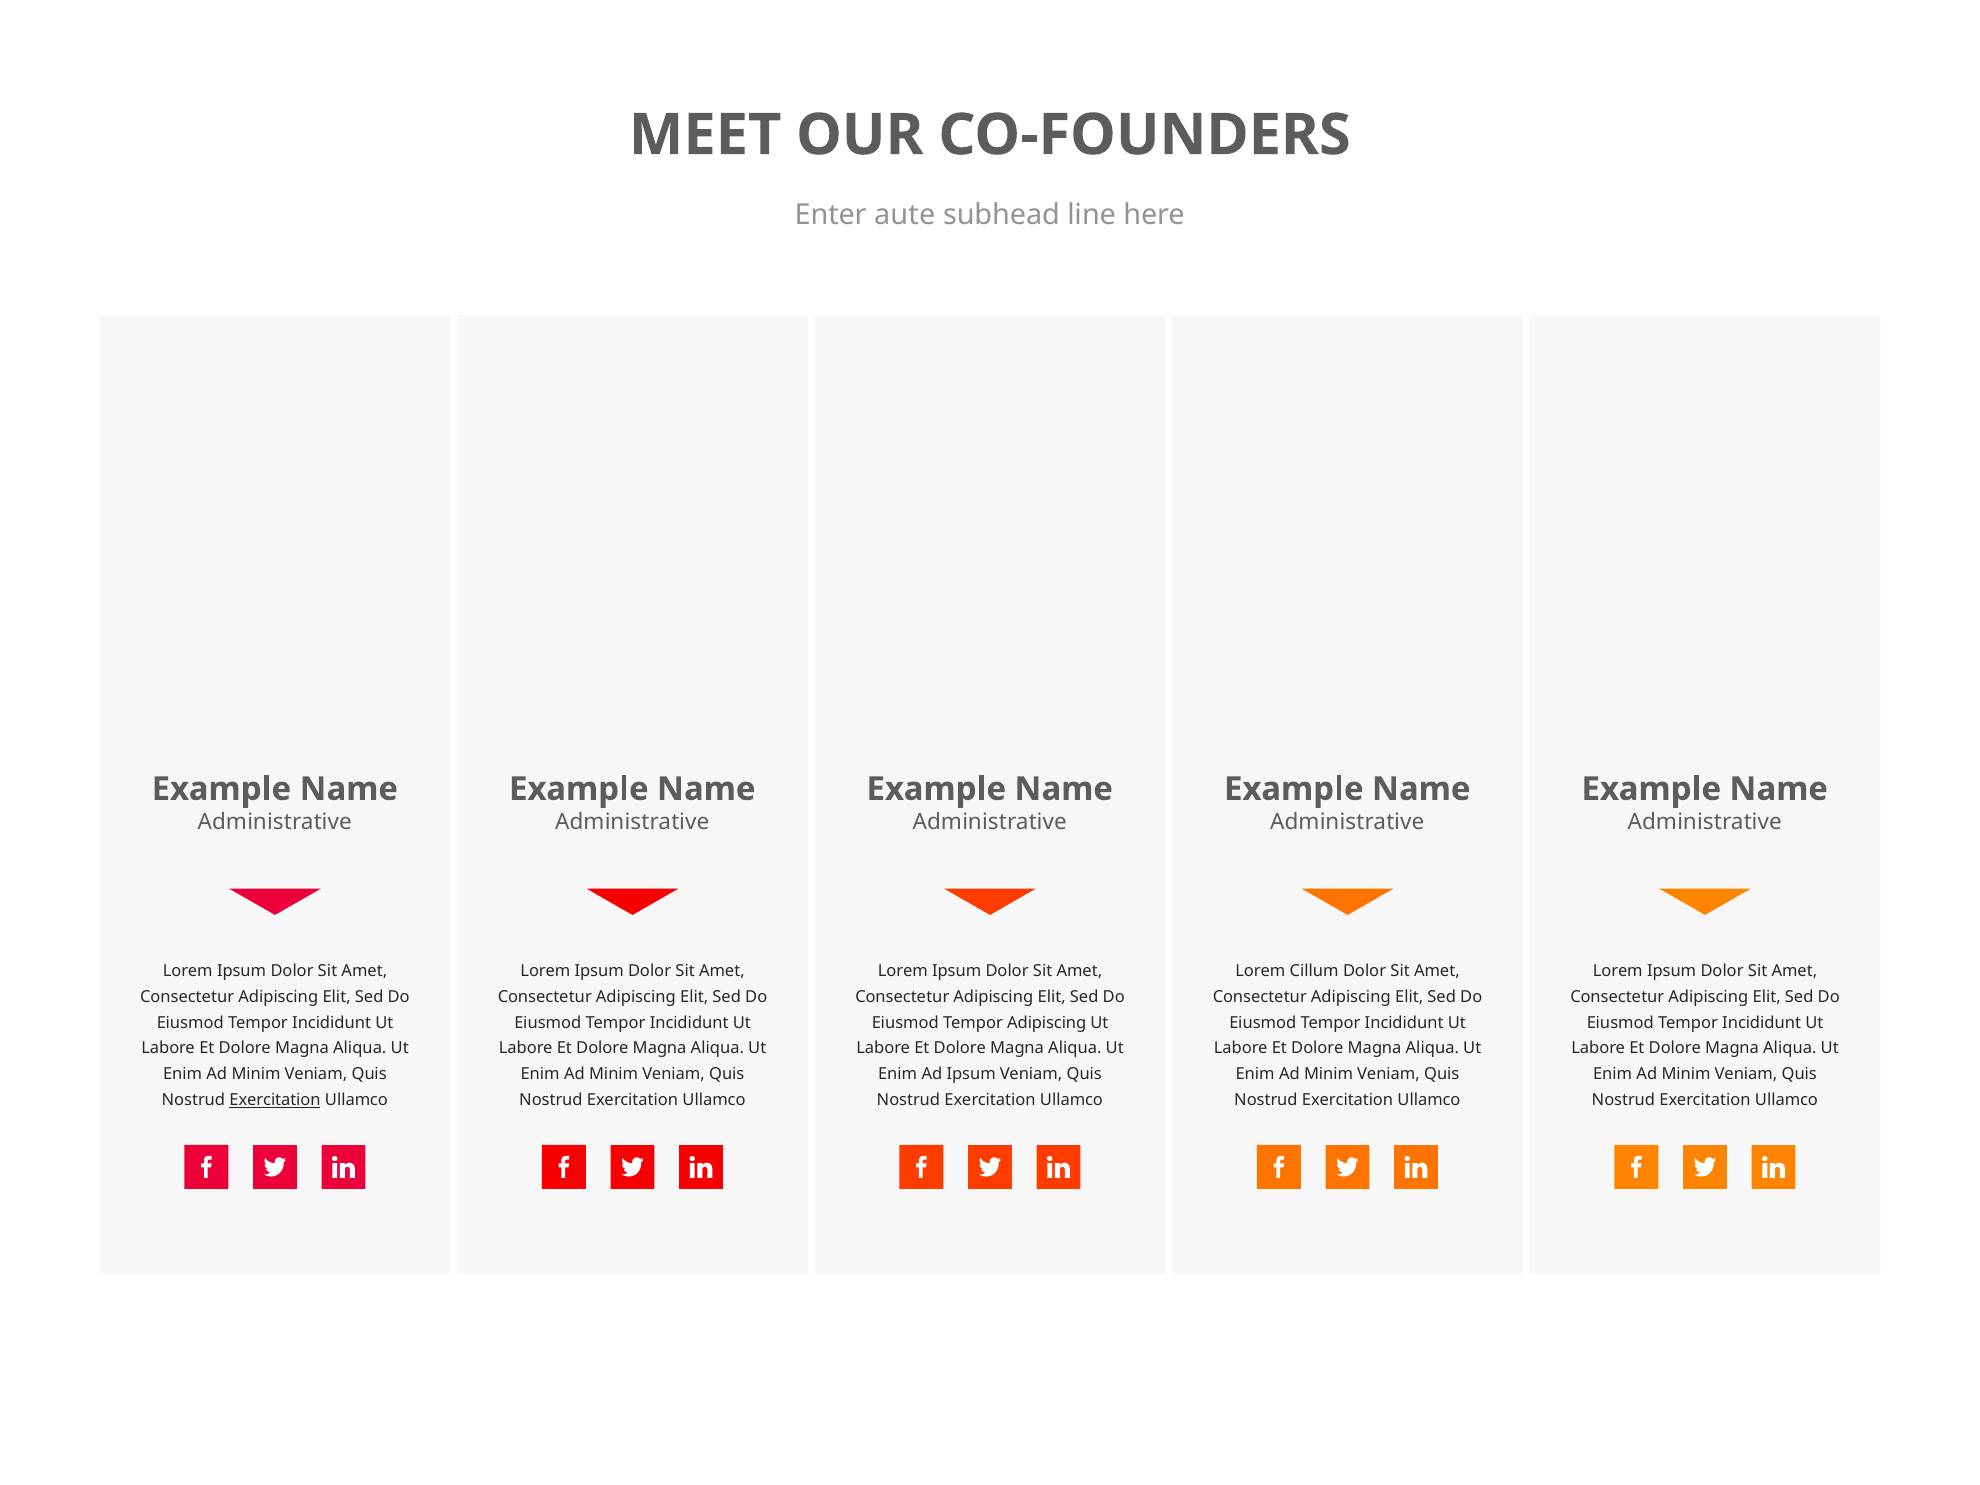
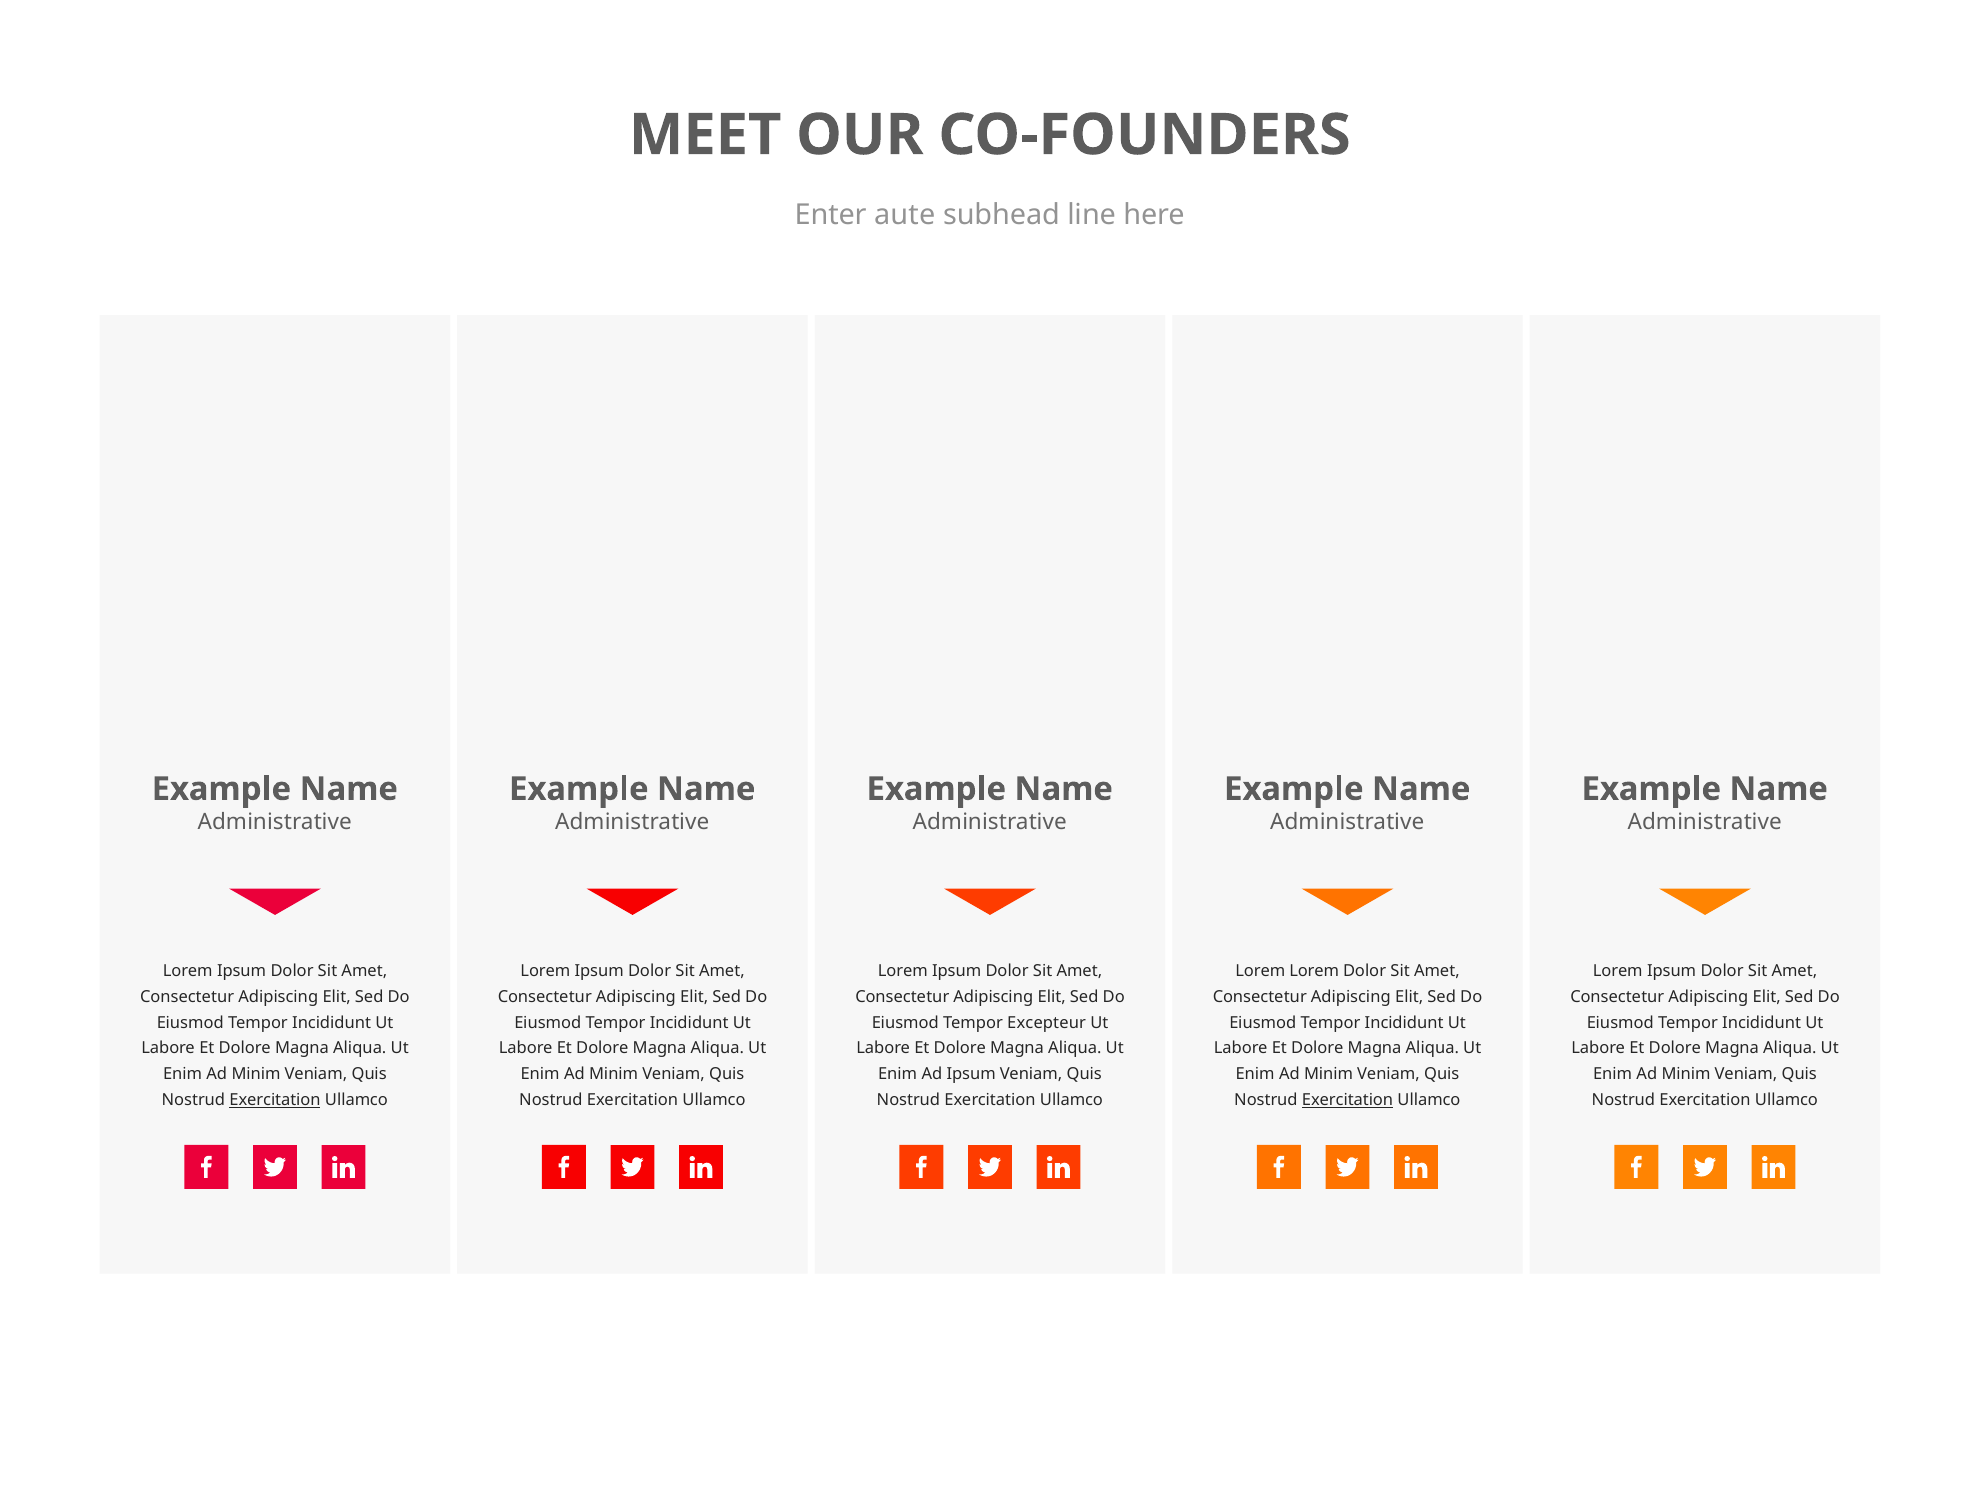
Lorem Cillum: Cillum -> Lorem (1314, 971)
Tempor Adipiscing: Adipiscing -> Excepteur (1047, 1023)
Exercitation underline: none -> present (1348, 1100)
